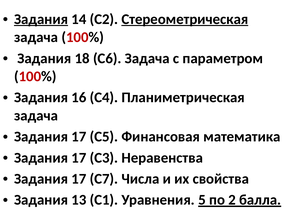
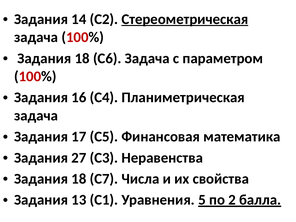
Задания underline: present -> none (41, 19)
17: 17 -> 27 (79, 158)
17: 17 -> 18 (79, 179)
